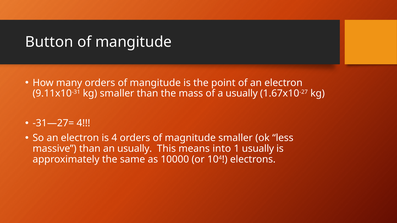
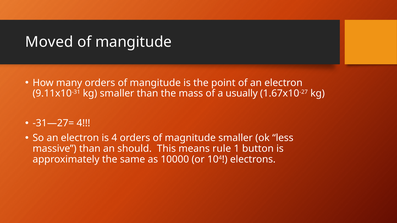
Button: Button -> Moved (49, 42)
an usually: usually -> should (135, 149)
into: into -> rule (222, 149)
1 usually: usually -> button (258, 149)
